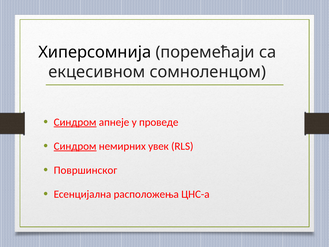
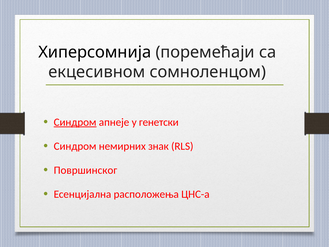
проведе: проведе -> генетски (159, 122)
Синдром underline: present -> none (75, 146)
увек: увек -> знак (158, 146)
